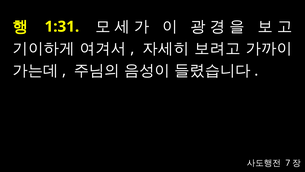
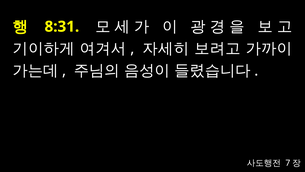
1:31: 1:31 -> 8:31 (62, 27)
